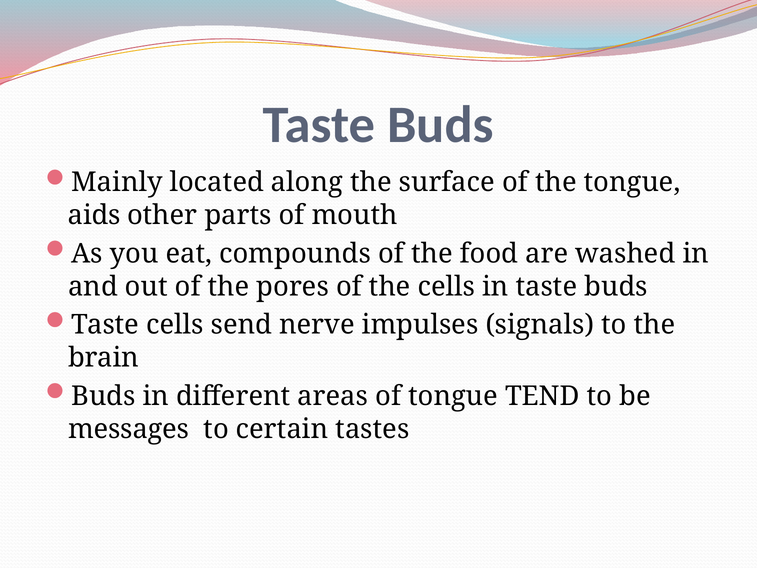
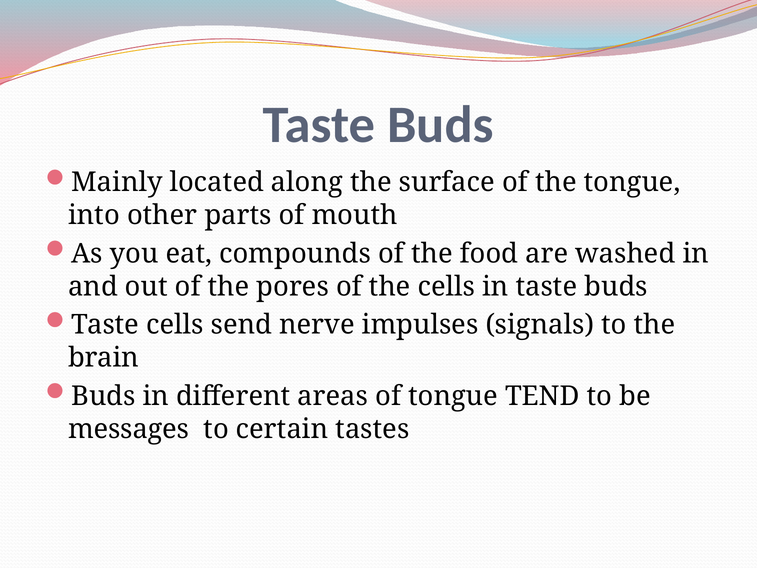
aids: aids -> into (94, 215)
